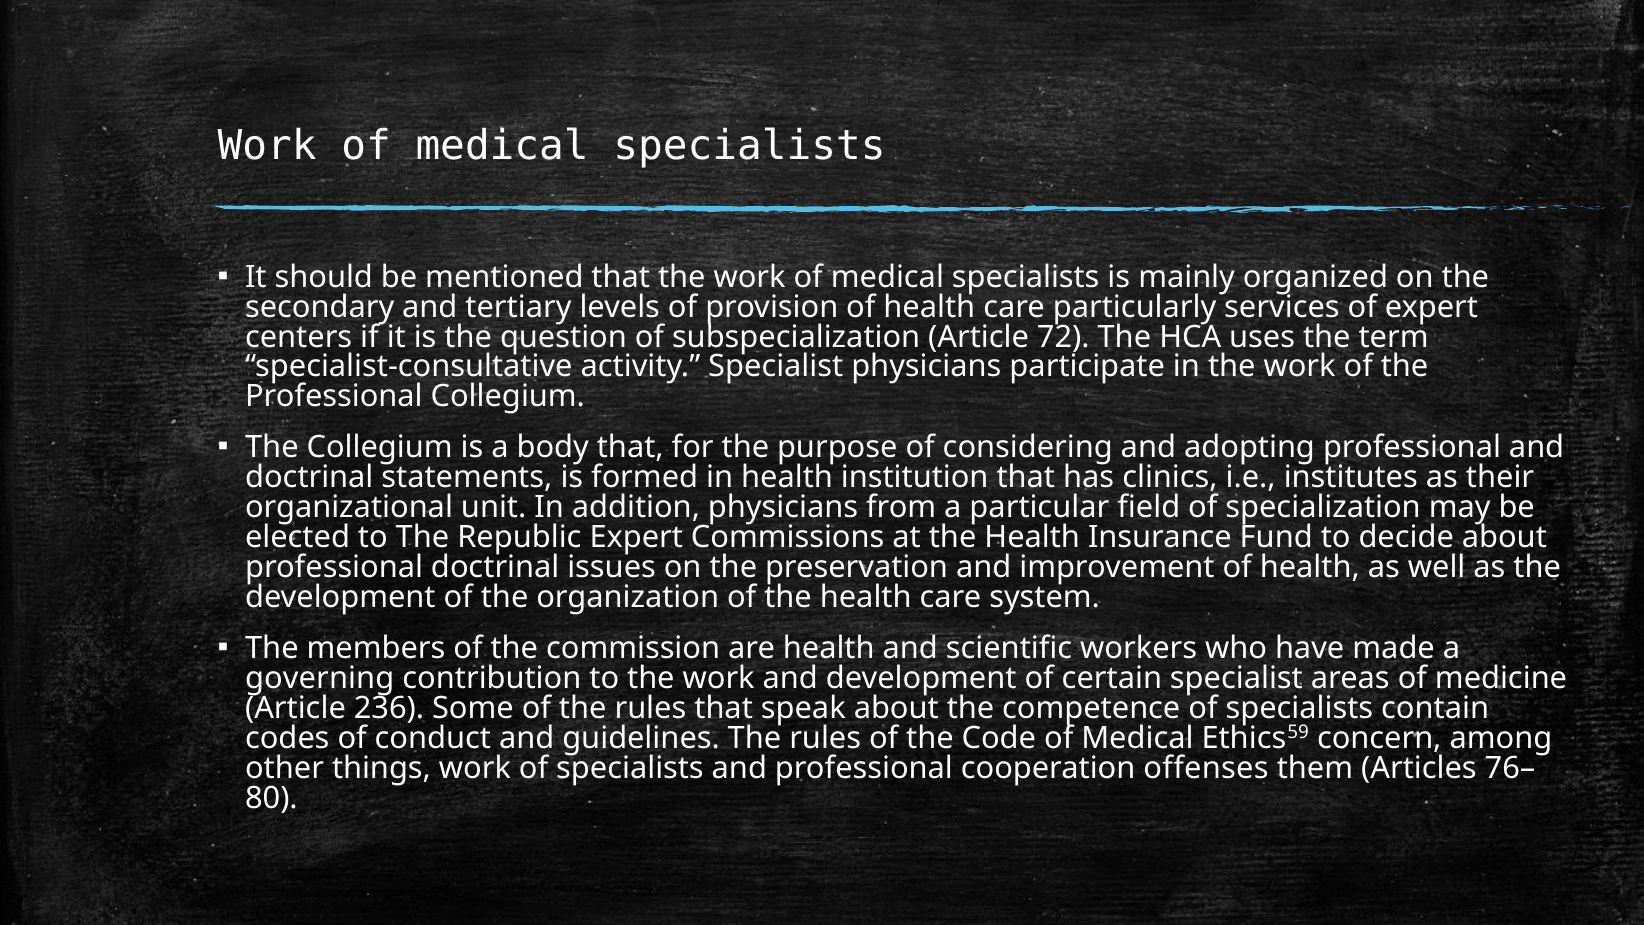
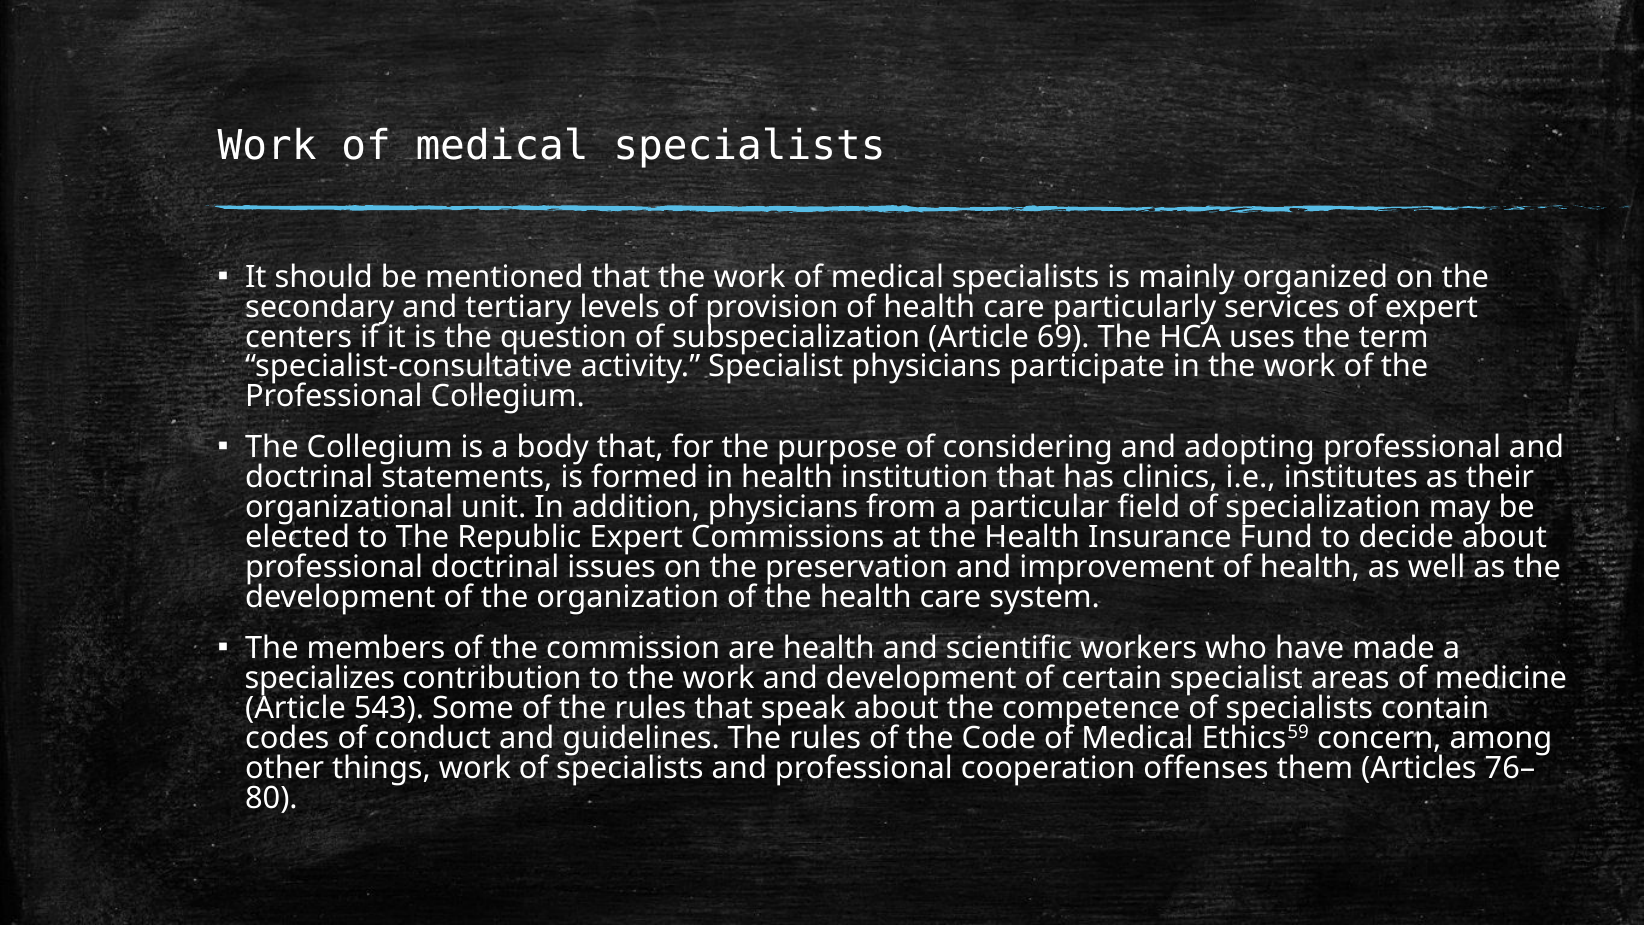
72: 72 -> 69 (1063, 337)
governing: governing -> specializes (320, 678)
236: 236 -> 543 (389, 708)
